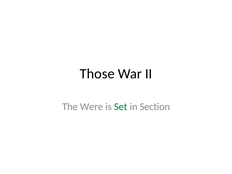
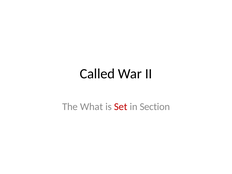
Those: Those -> Called (97, 74)
Were: Were -> What (92, 107)
Set colour: green -> red (121, 107)
